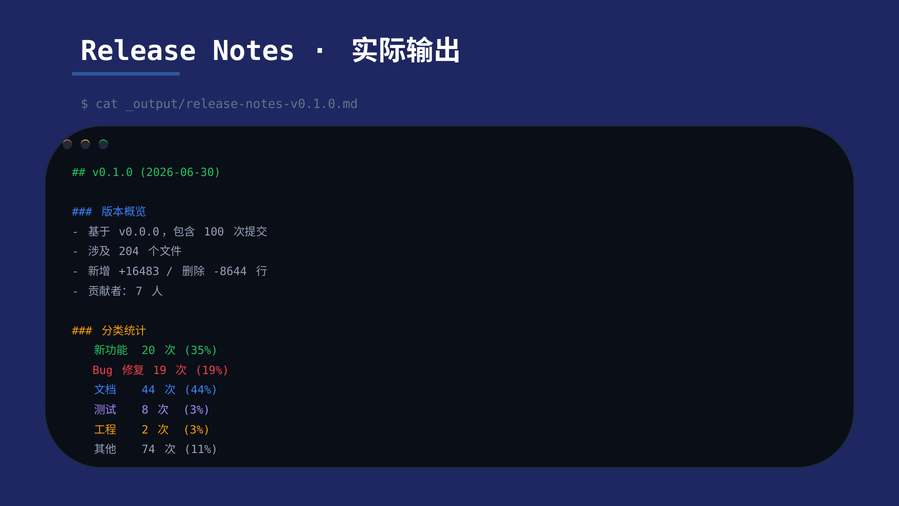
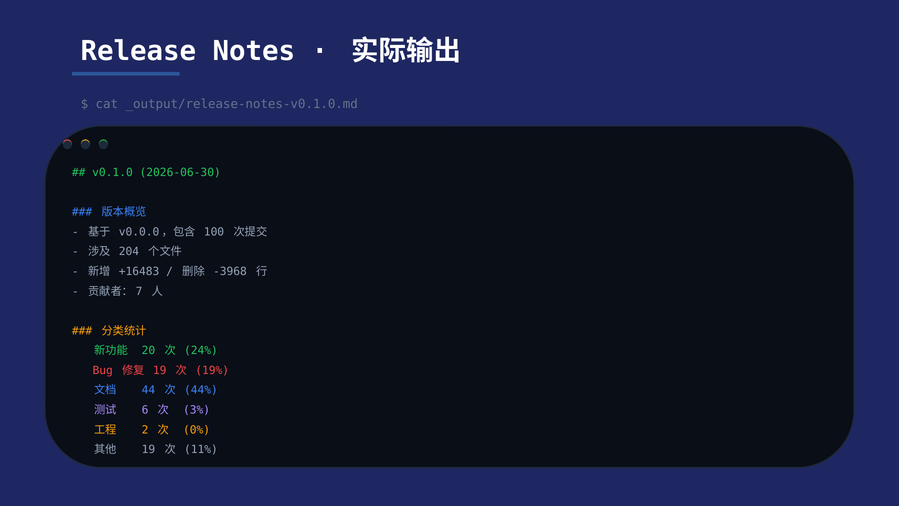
-8644: -8644 -> -3968 (230, 271)
35%: 35% -> 24% (201, 350)
8: 8 -> 6 (145, 410)
3%: 3% -> 0% (197, 430)
74: 74 -> 19 (148, 449)
